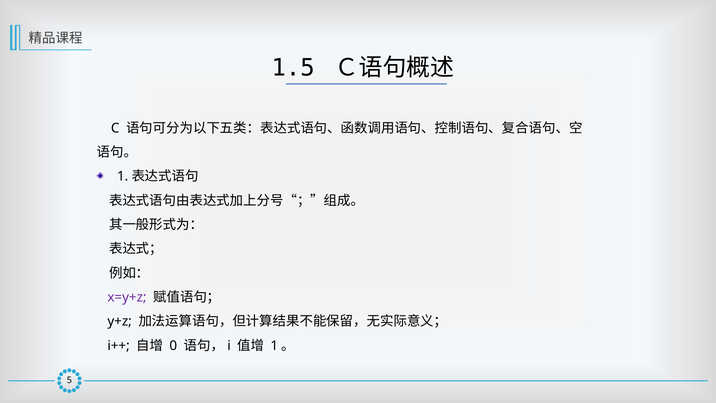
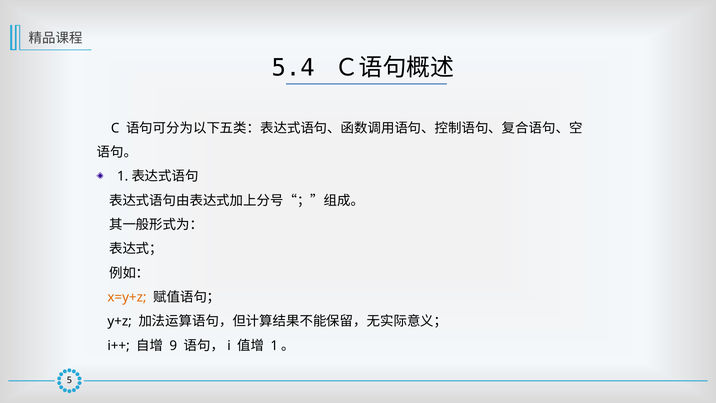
1.5: 1.5 -> 5.4 (293, 68)
x=y+z colour: purple -> orange (127, 297)
0: 0 -> 9 (173, 346)
